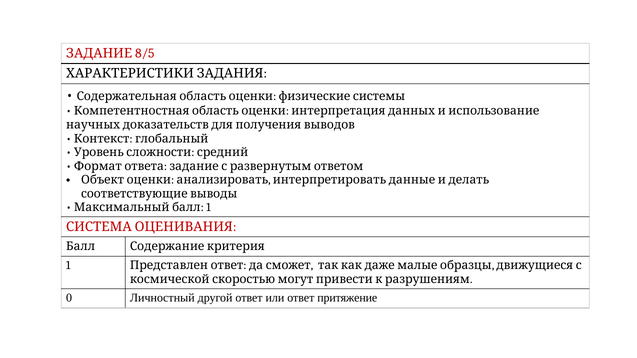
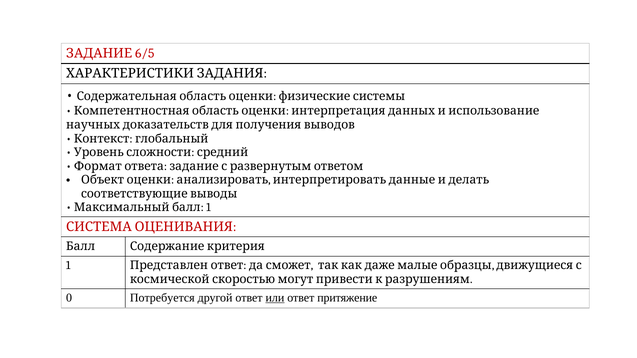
8/5: 8/5 -> 6/5 (145, 53)
Личностный: Личностный -> Потребуется (162, 298)
или underline: none -> present (275, 298)
